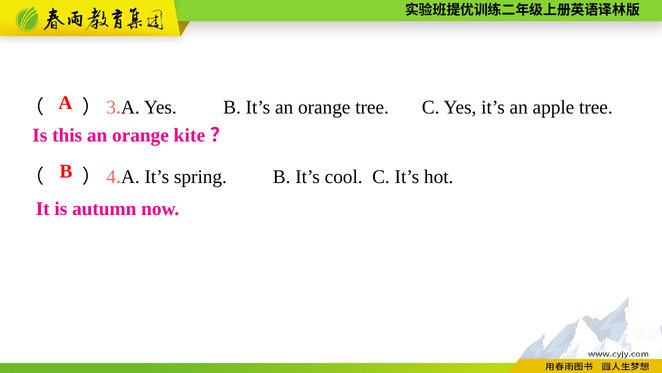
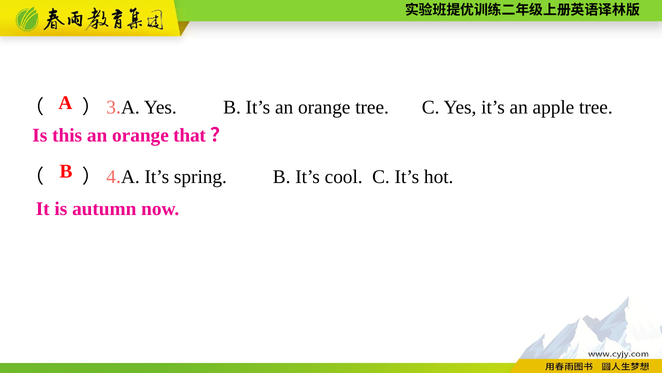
kite: kite -> that (190, 135)
